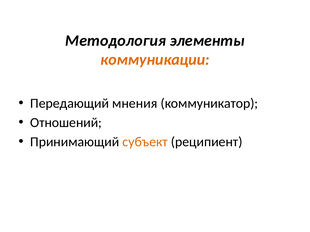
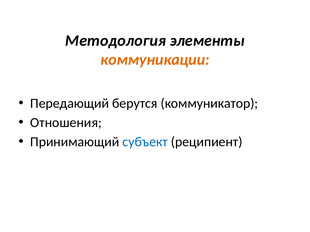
мнения: мнения -> берутся (135, 104)
Отношений: Отношений -> Отношения (66, 123)
субъект colour: orange -> blue (145, 142)
